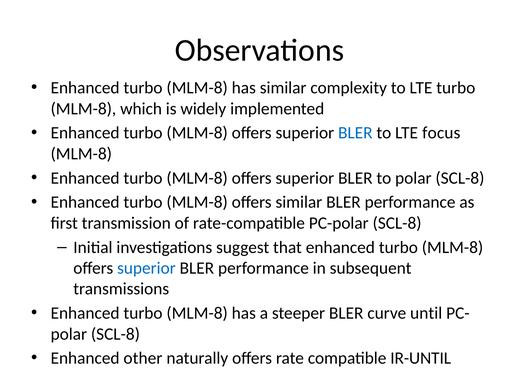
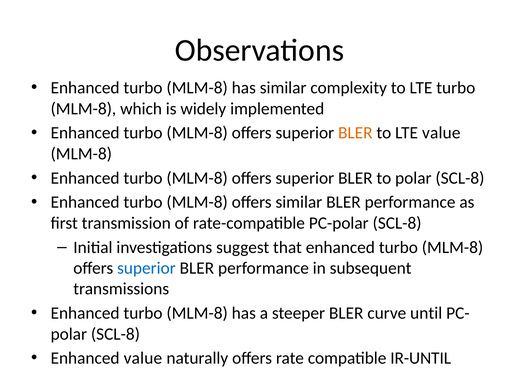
BLER colour: blue -> orange (355, 133)
LTE focus: focus -> value (441, 133)
Enhanced other: other -> value (143, 358)
